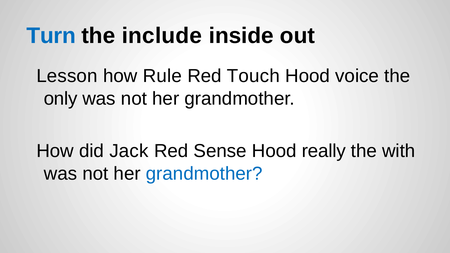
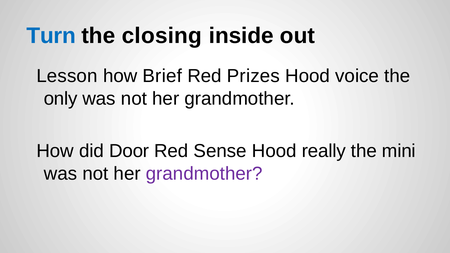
include: include -> closing (162, 36)
Rule: Rule -> Brief (162, 76)
Touch: Touch -> Prizes (253, 76)
Jack: Jack -> Door (129, 151)
with: with -> mini (399, 151)
grandmother colour: blue -> purple (204, 174)
